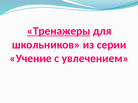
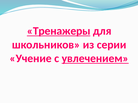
увлечением underline: none -> present (95, 59)
